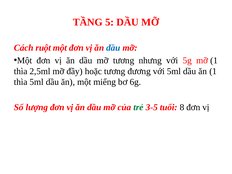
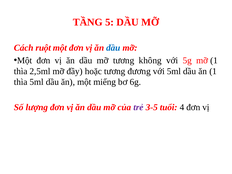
nhưng: nhưng -> không (150, 60)
trẻ colour: green -> purple (138, 107)
8: 8 -> 4 (182, 107)
